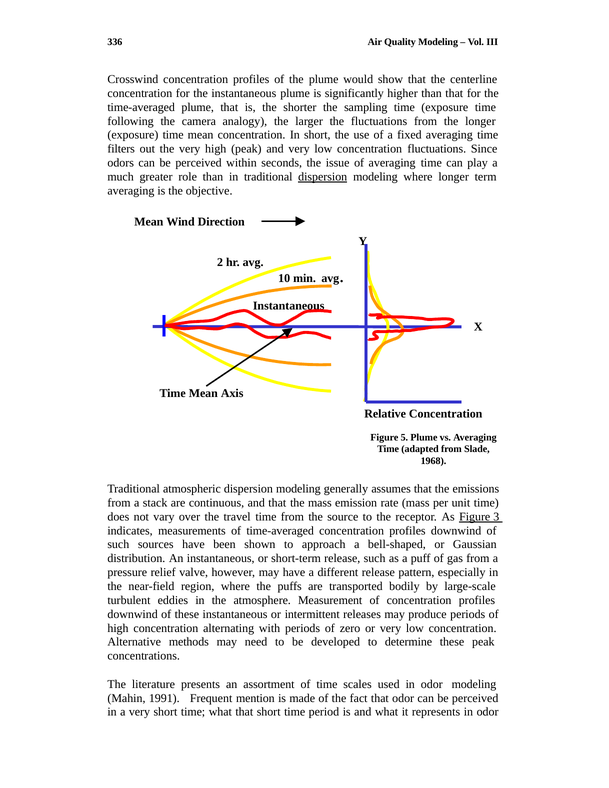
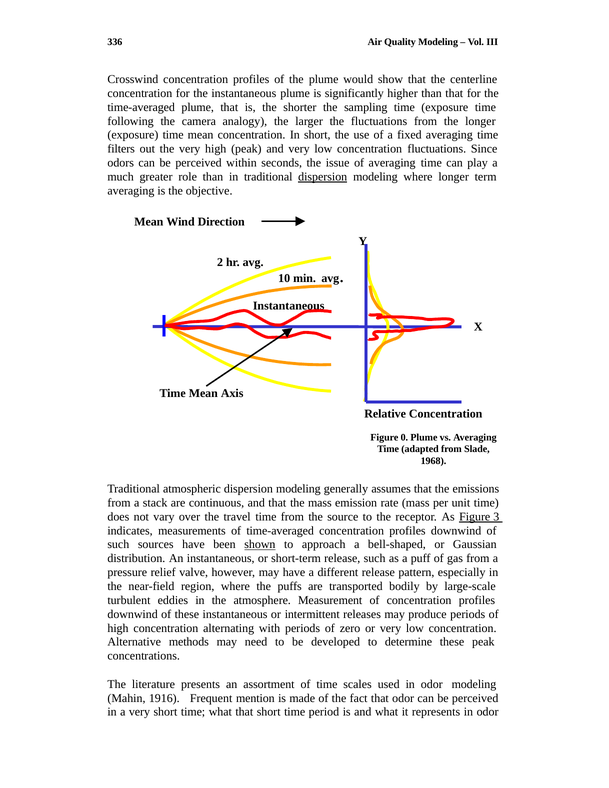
5: 5 -> 0 (404, 437)
shown underline: none -> present (260, 545)
1991: 1991 -> 1916 (164, 698)
